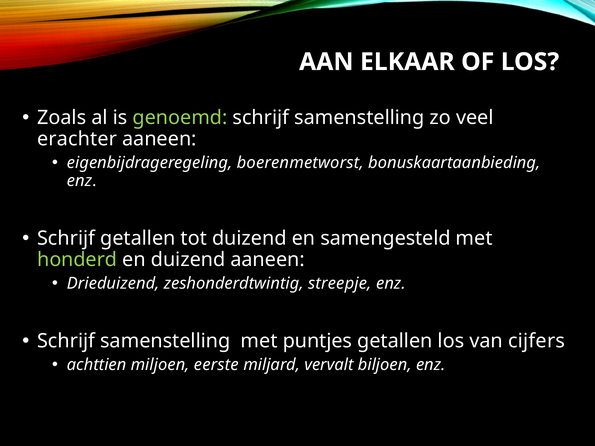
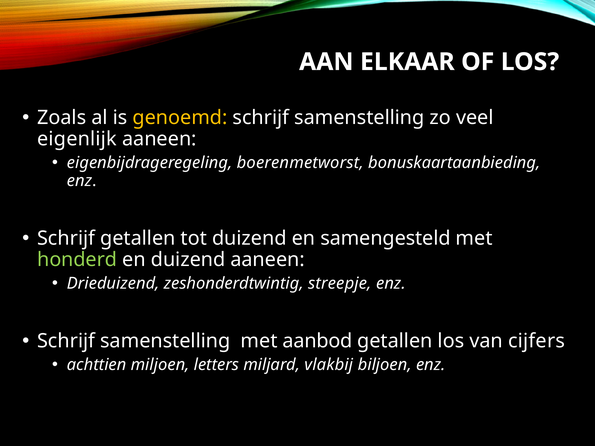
genoemd colour: light green -> yellow (180, 118)
erachter: erachter -> eigenlijk (77, 139)
puntjes: puntjes -> aanbod (317, 341)
eerste: eerste -> letters (216, 365)
vervalt: vervalt -> vlakbij (329, 365)
